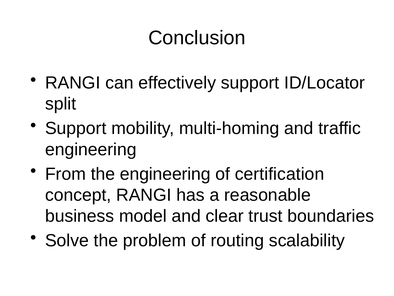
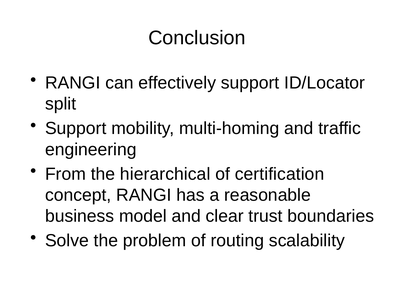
the engineering: engineering -> hierarchical (165, 174)
